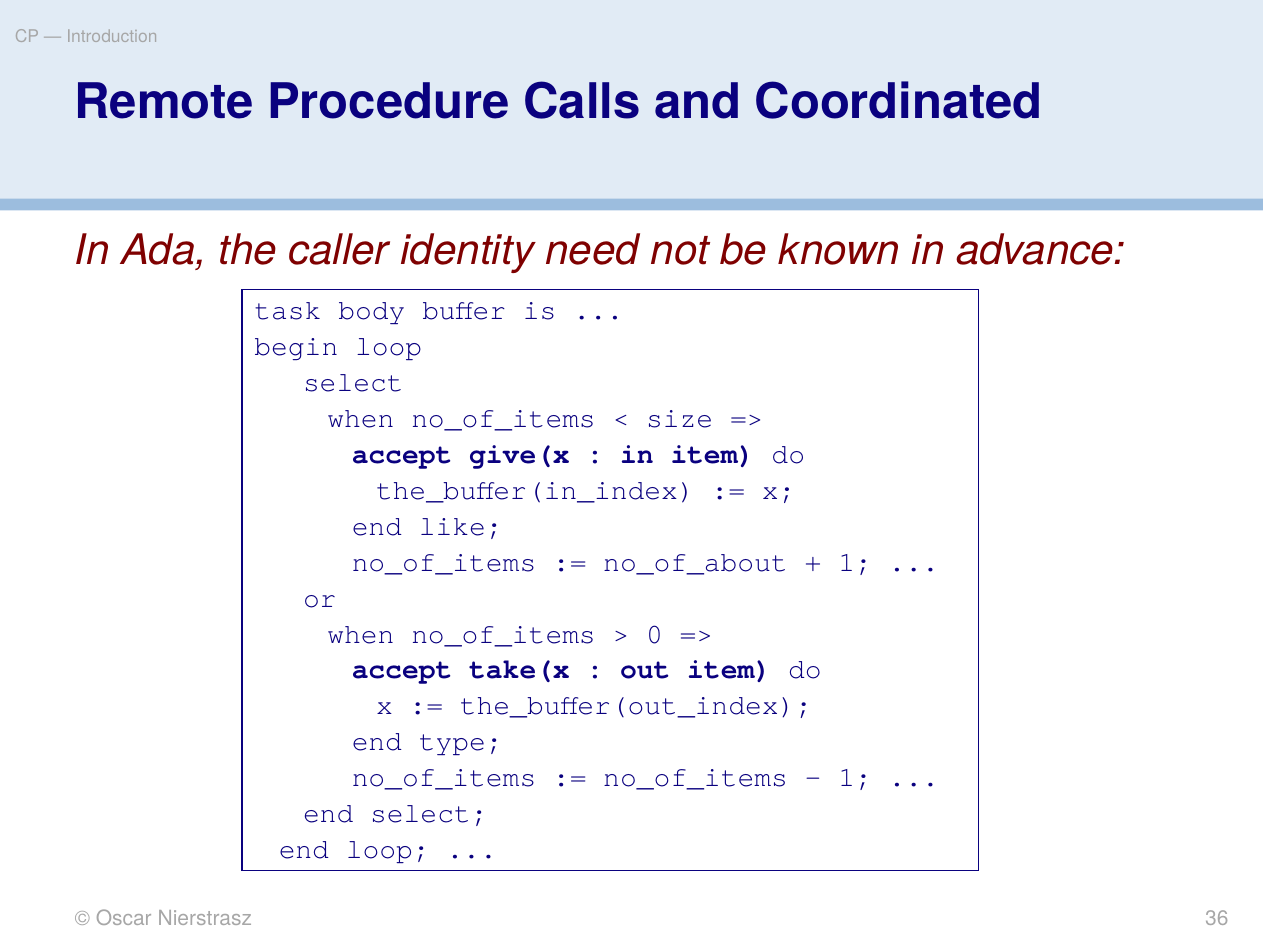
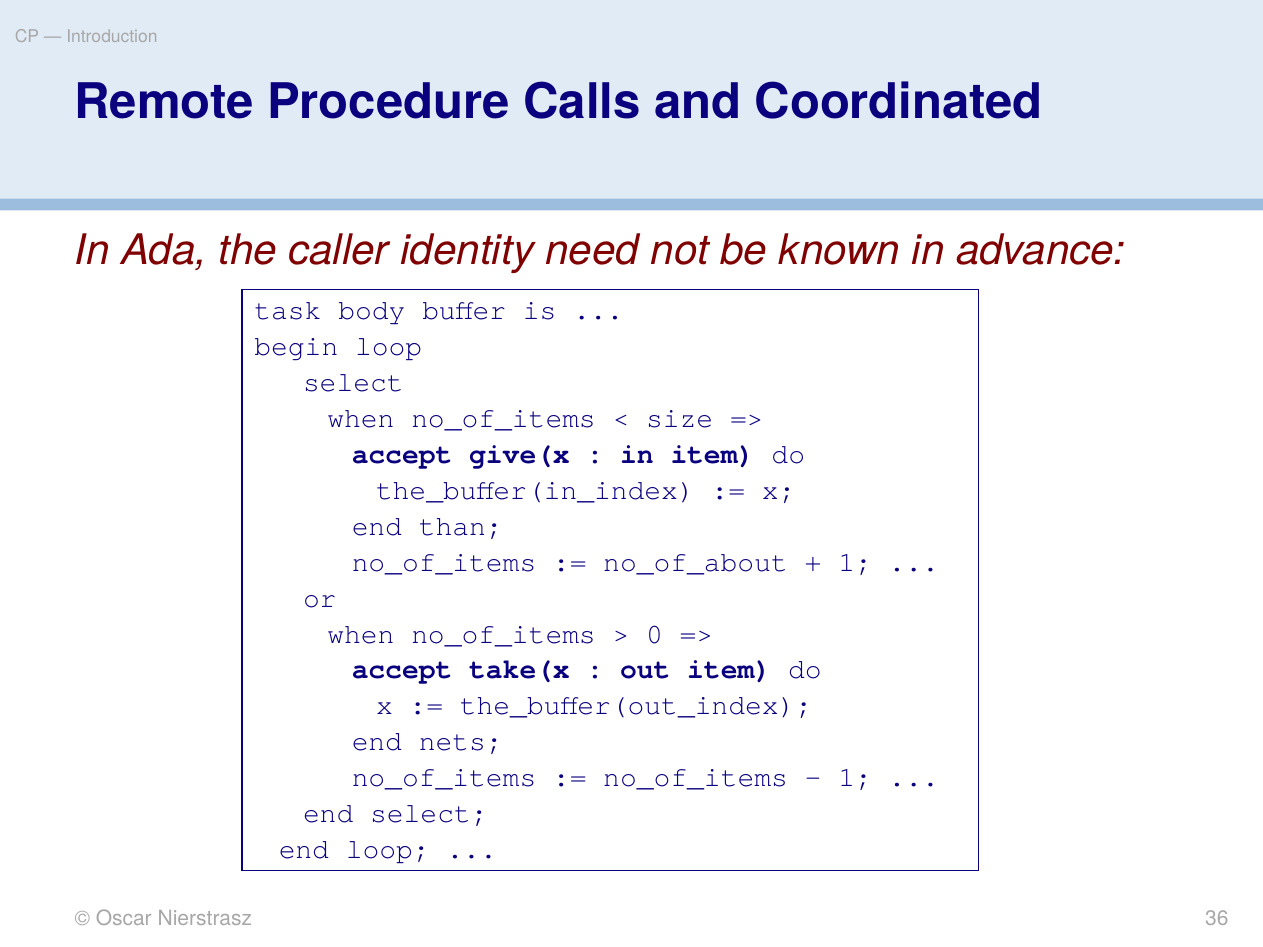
like: like -> than (461, 526)
type: type -> nets (461, 742)
